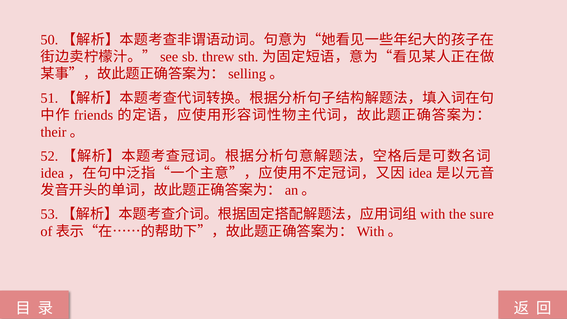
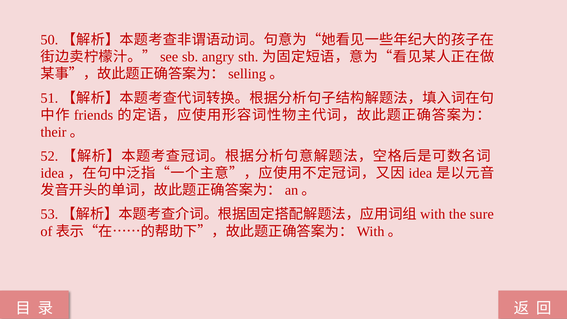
threw: threw -> angry (218, 57)
